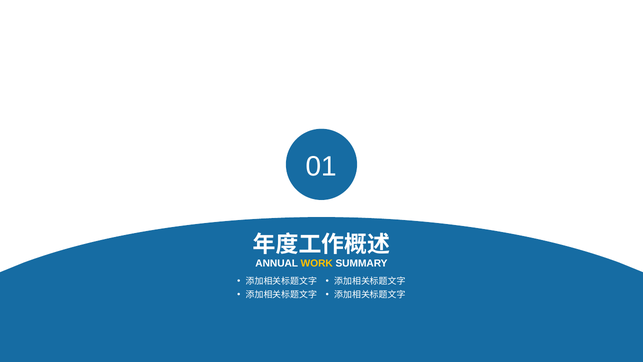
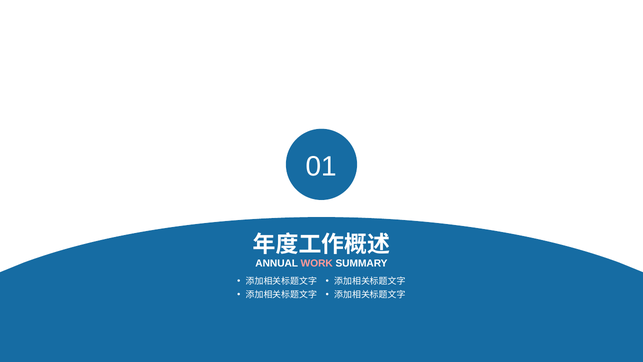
WORK colour: yellow -> pink (317, 263)
